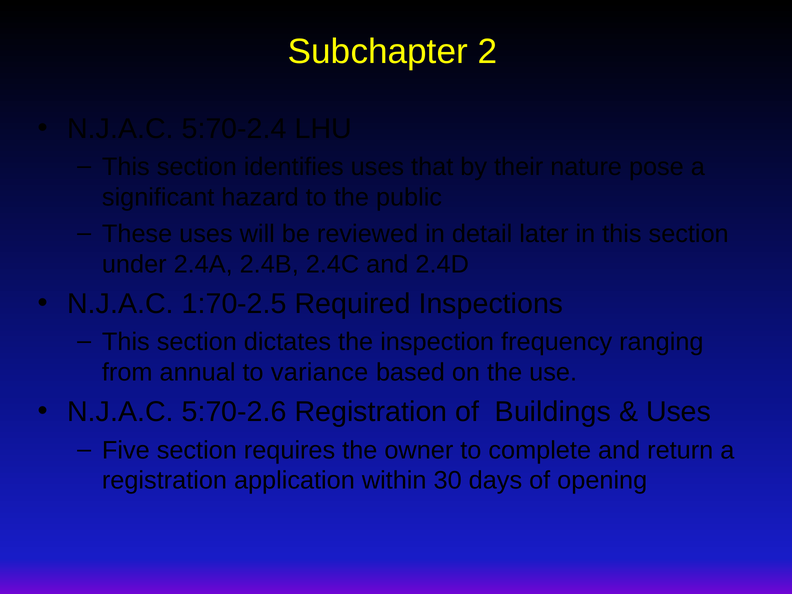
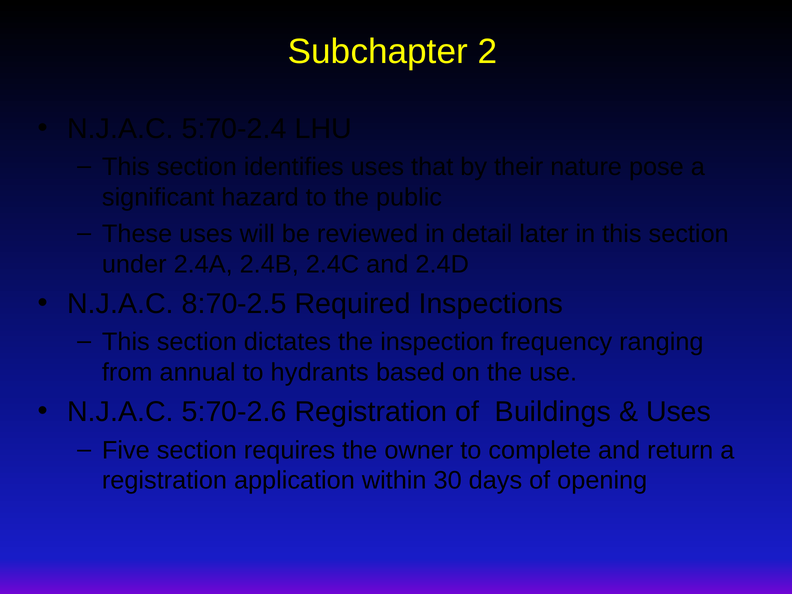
1:70-2.5: 1:70-2.5 -> 8:70-2.5 (234, 304)
variance: variance -> hydrants (320, 372)
